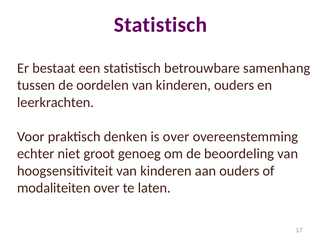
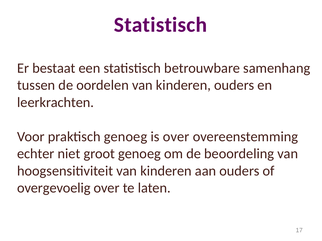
praktisch denken: denken -> genoeg (126, 137)
modaliteiten: modaliteiten -> overgevoelig (54, 188)
